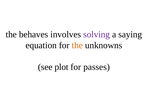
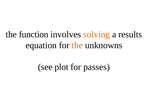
behaves: behaves -> function (34, 34)
solving colour: purple -> orange (97, 34)
saying: saying -> results (130, 34)
